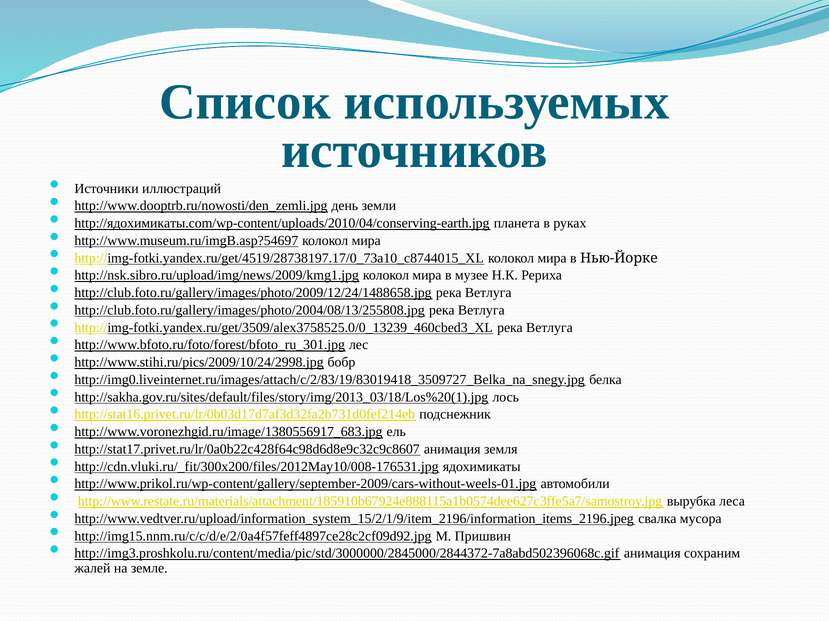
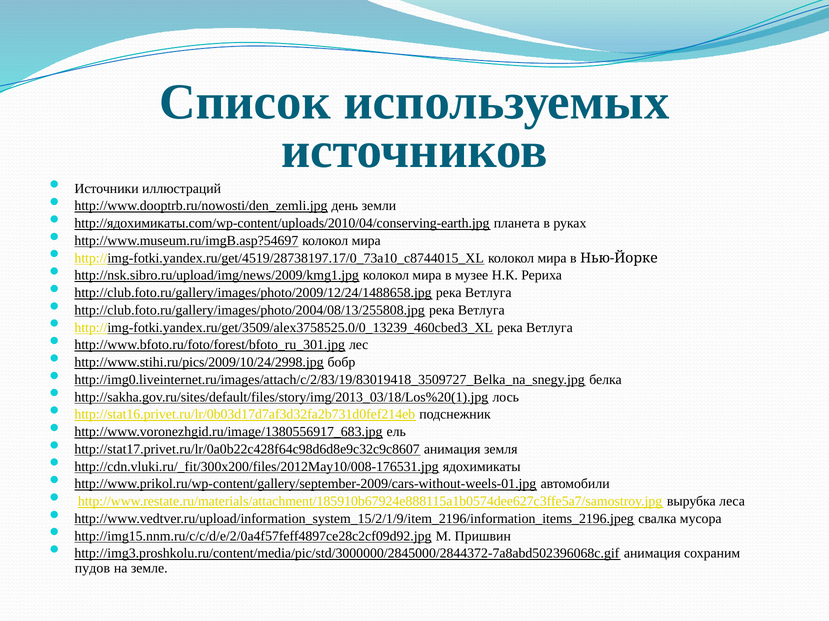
жалей: жалей -> пудов (92, 569)
